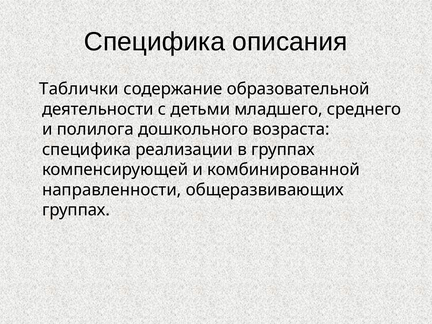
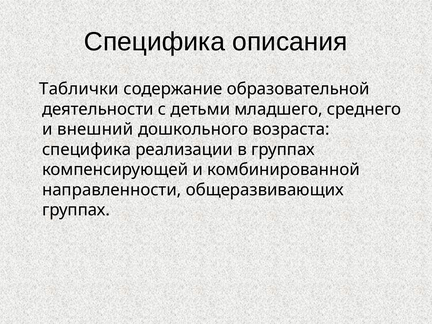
полилога: полилога -> внешний (95, 129)
